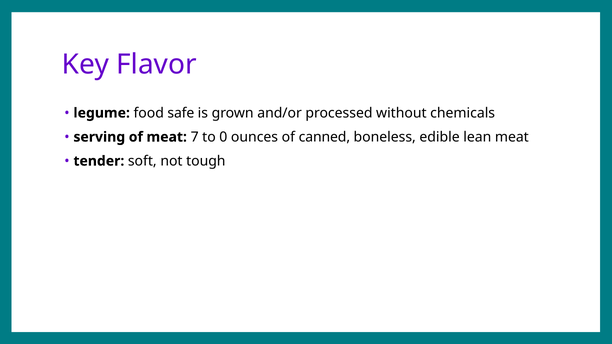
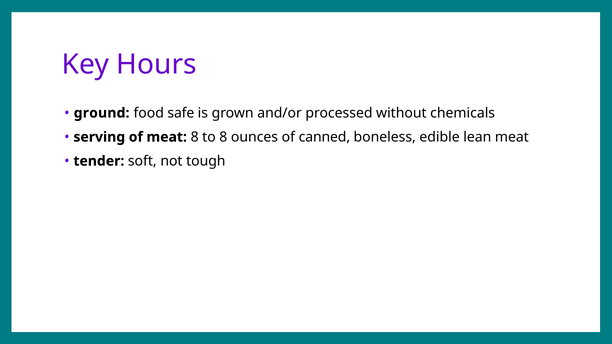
Flavor: Flavor -> Hours (156, 64)
legume: legume -> ground (102, 113)
meat 7: 7 -> 8 (195, 137)
to 0: 0 -> 8 (223, 137)
